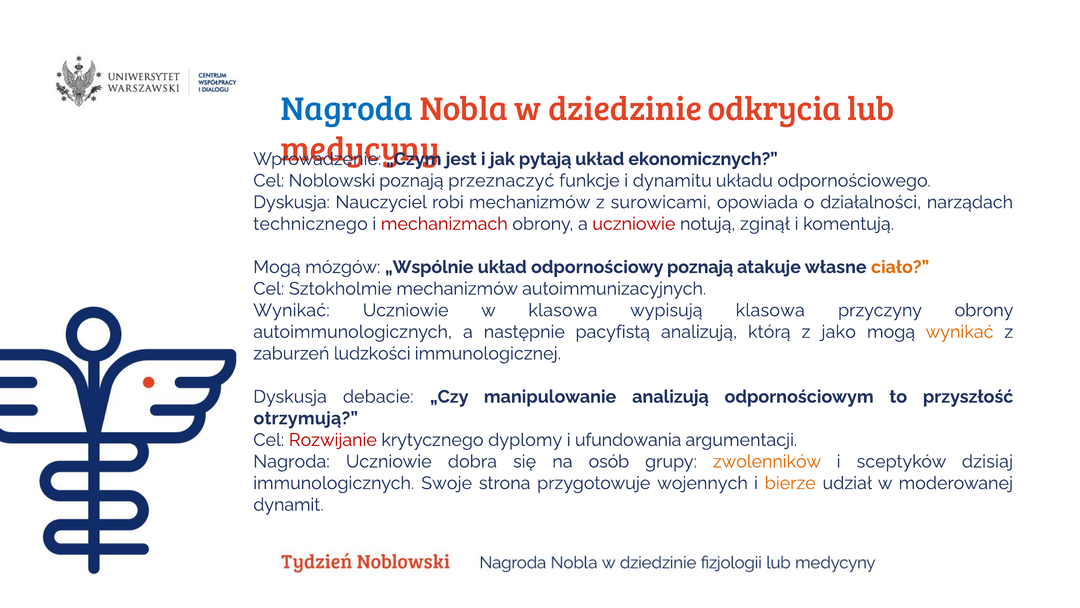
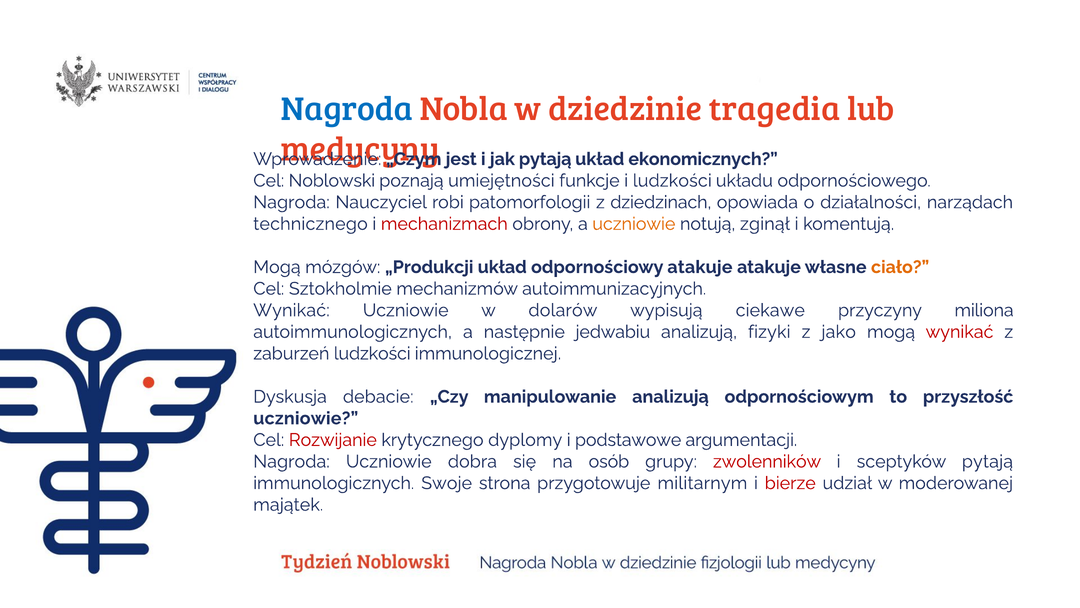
odkrycia: odkrycia -> tragedia (774, 109)
przeznaczyć: przeznaczyć -> umiejętności (501, 181)
i dynamitu: dynamitu -> ludzkości (672, 181)
Dyskusja: Dyskusja -> Nagroda (291, 202)
robi mechanizmów: mechanizmów -> patomorfologii (530, 202)
surowicami: surowicami -> dziedzinach (661, 202)
uczniowie colour: red -> orange (634, 224)
„Wspólnie: „Wspólnie -> „Produkcji (429, 267)
odpornościowy poznają: poznają -> atakuje (700, 267)
w klasowa: klasowa -> dolarów (563, 310)
wypisują klasowa: klasowa -> ciekawe (770, 310)
przyczyny obrony: obrony -> miliona (984, 310)
pacyfistą: pacyfistą -> jedwabiu (613, 332)
którą: którą -> fizyki (769, 332)
wynikać colour: orange -> red (960, 332)
otrzymują: otrzymują -> uczniowie (306, 418)
ufundowania: ufundowania -> podstawowe (628, 440)
zwolenników colour: orange -> red (767, 461)
sceptyków dzisiaj: dzisiaj -> pytają (987, 461)
wojennych: wojennych -> militarnym (702, 483)
bierze colour: orange -> red (790, 483)
dynamit: dynamit -> majątek (288, 504)
